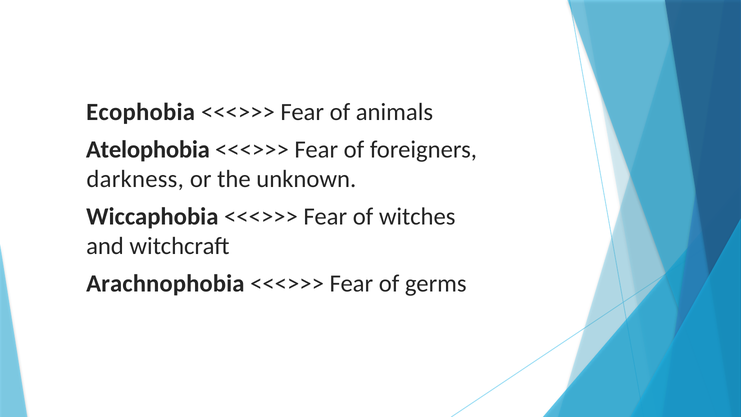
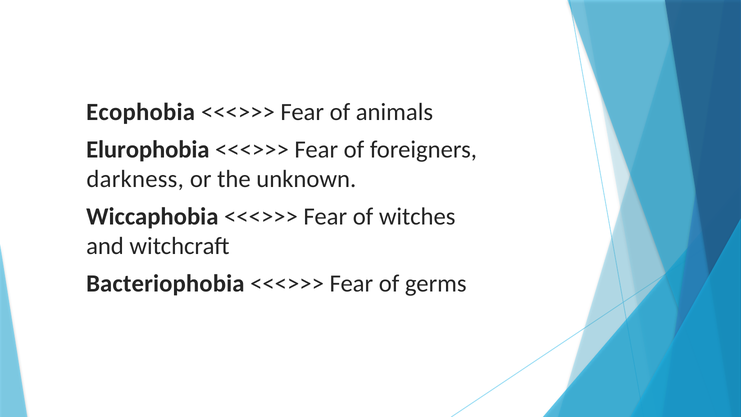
Atelophobia: Atelophobia -> Elurophobia (148, 149)
Arachnophobia: Arachnophobia -> Bacteriophobia (165, 283)
